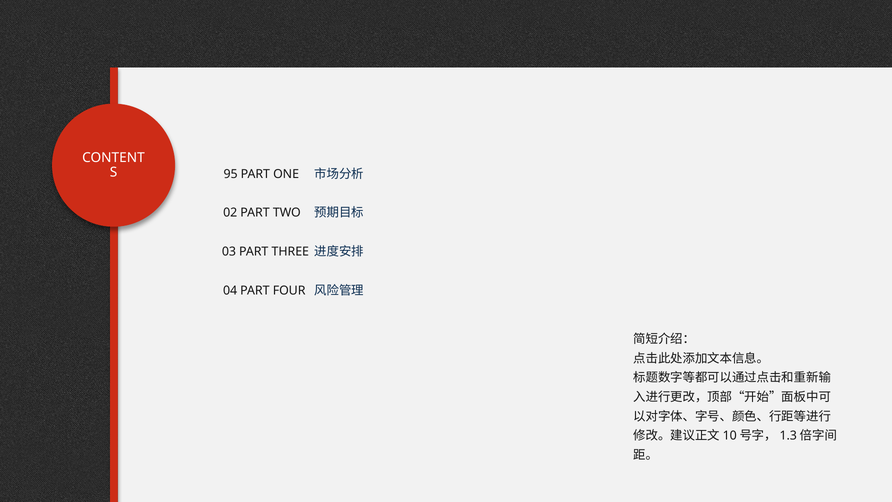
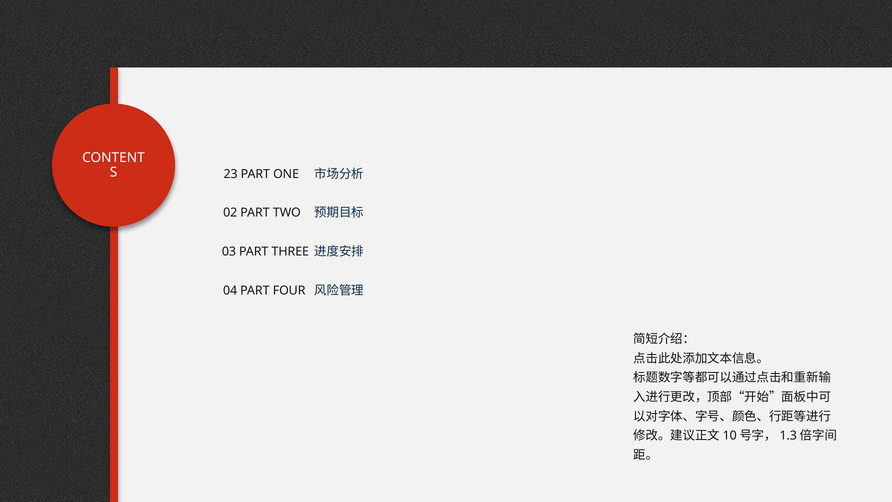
95: 95 -> 23 (231, 174)
